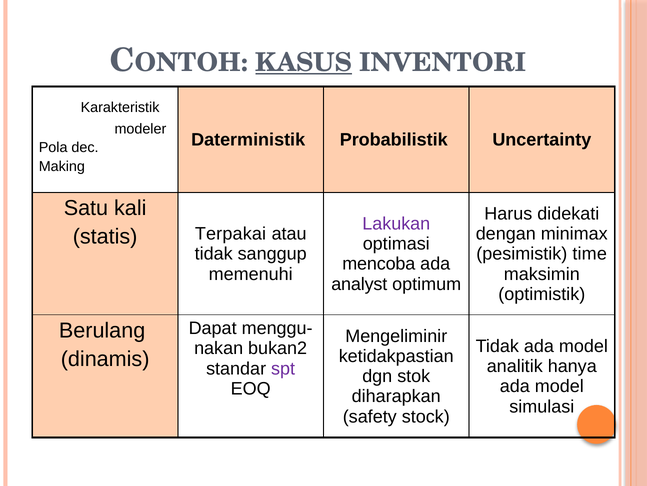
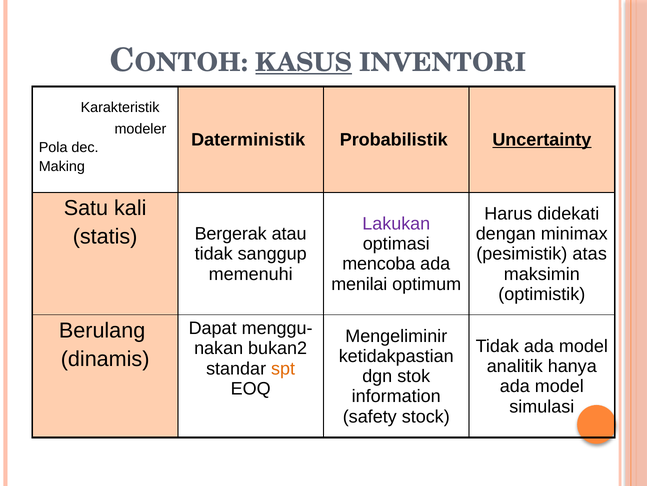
Uncertainty underline: none -> present (542, 140)
Terpakai: Terpakai -> Bergerak (231, 234)
time: time -> atas (590, 254)
analyst: analyst -> menilai (359, 284)
spt colour: purple -> orange (283, 368)
diharapkan: diharapkan -> information (396, 396)
